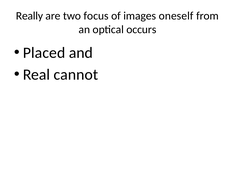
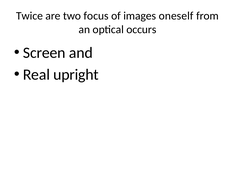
Really: Really -> Twice (29, 16)
Placed: Placed -> Screen (44, 53)
cannot: cannot -> upright (76, 75)
